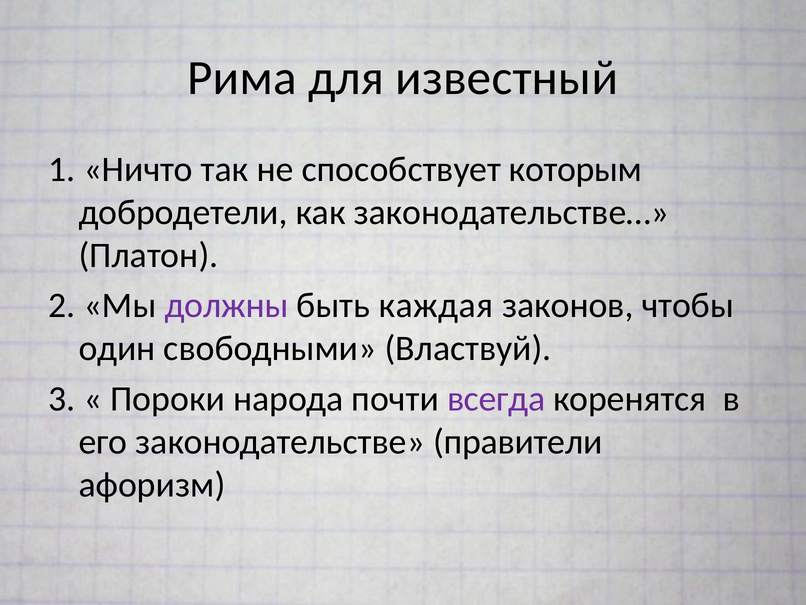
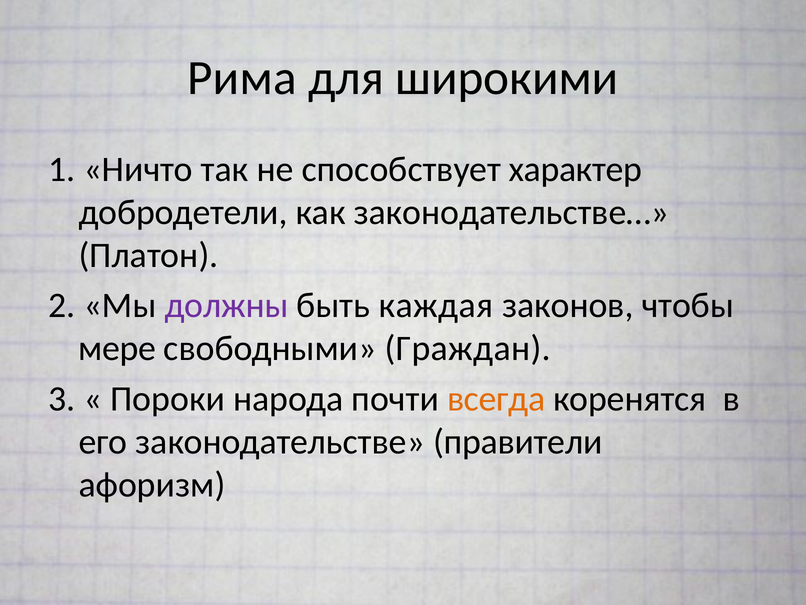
известный: известный -> широкими (507, 78)
которым: которым -> характер (575, 169)
один: один -> мере (117, 348)
Властвуй: Властвуй -> Граждан (468, 348)
всегда colour: purple -> orange (496, 398)
